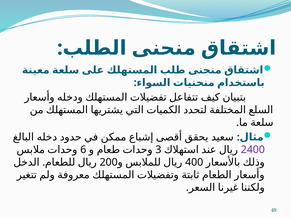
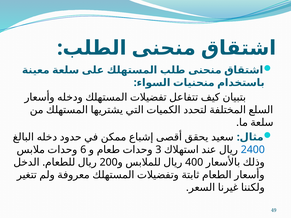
2400 colour: purple -> blue (253, 150)
